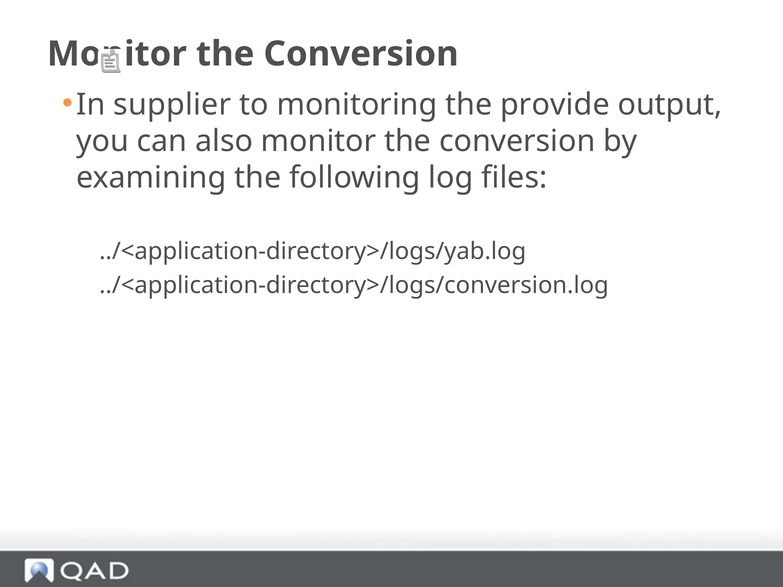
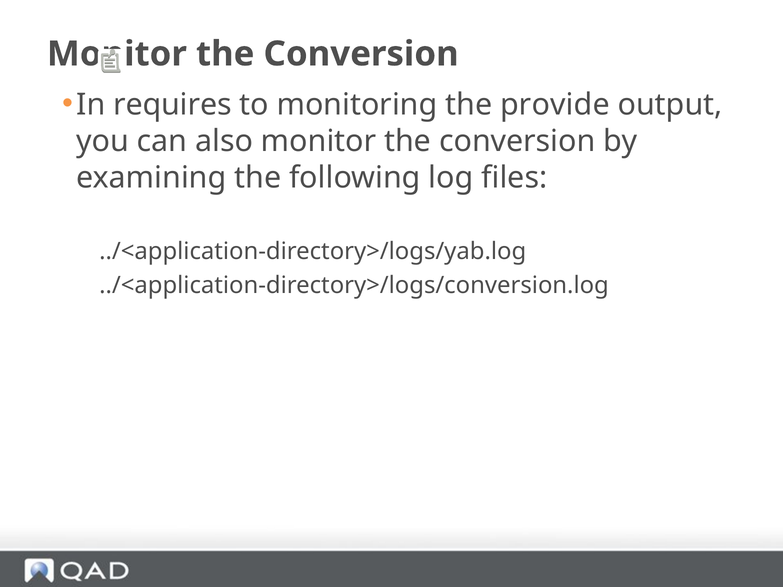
supplier: supplier -> requires (172, 105)
